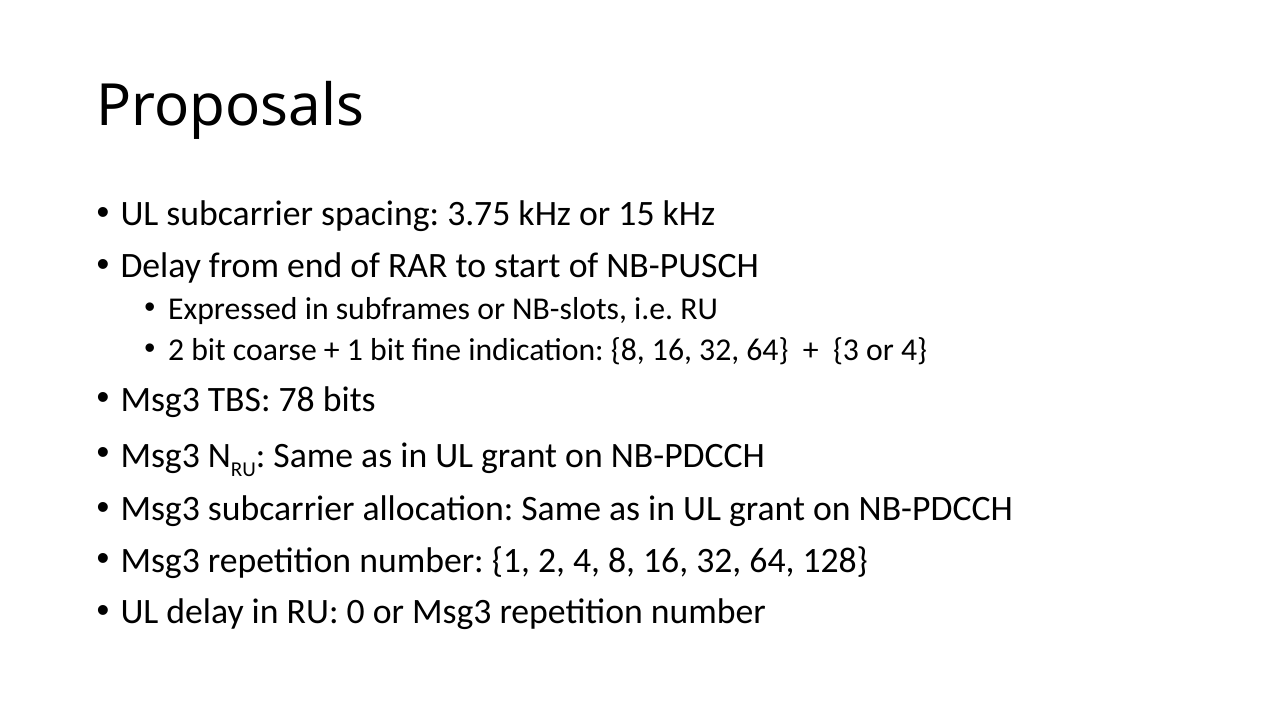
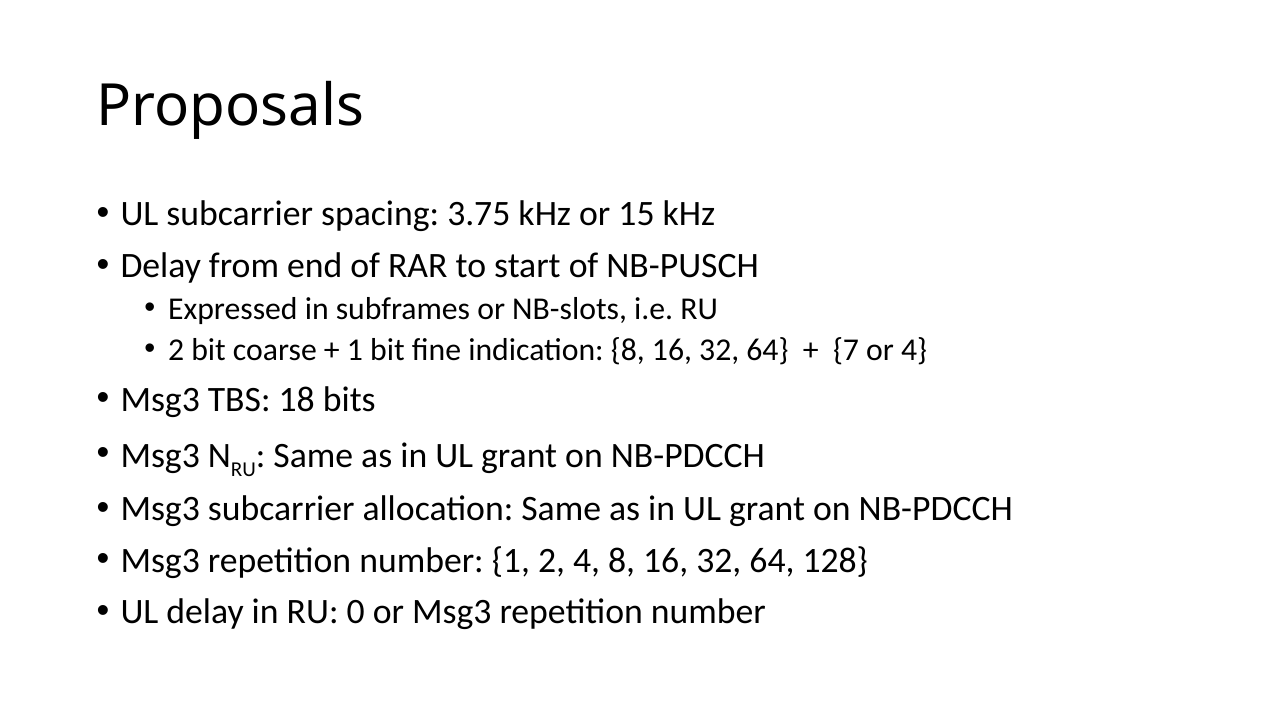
3: 3 -> 7 (846, 350)
78: 78 -> 18 (297, 399)
